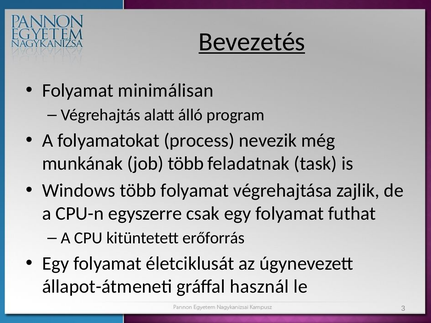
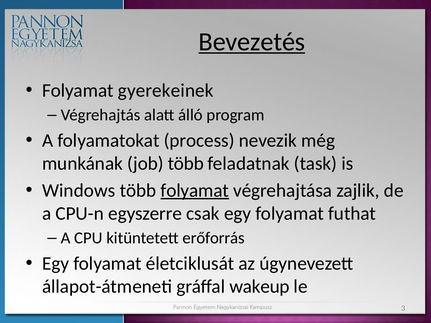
minimálisan: minimálisan -> gyerekeinek (166, 90)
folyamat underline: none -> present (195, 191)
használ: használ -> wakeup (259, 287)
